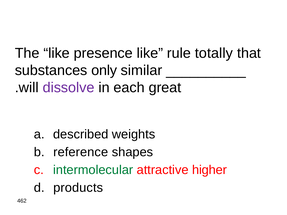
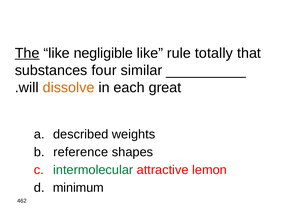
The underline: none -> present (27, 53)
presence: presence -> negligible (103, 53)
only: only -> four (104, 70)
dissolve colour: purple -> orange (69, 88)
higher: higher -> lemon (209, 170)
products: products -> minimum (78, 188)
